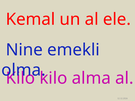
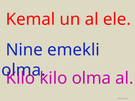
kilo alma: alma -> olma (91, 78)
